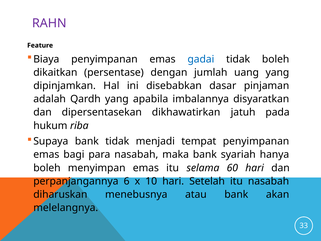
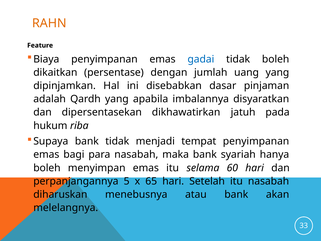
RAHN colour: purple -> orange (49, 23)
6: 6 -> 5 (127, 181)
10: 10 -> 65 (151, 181)
